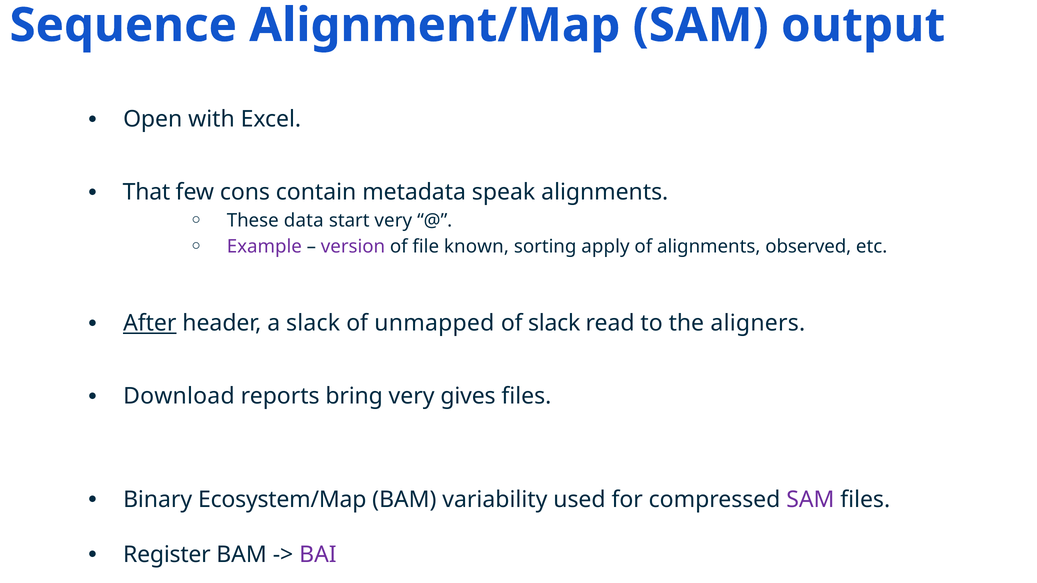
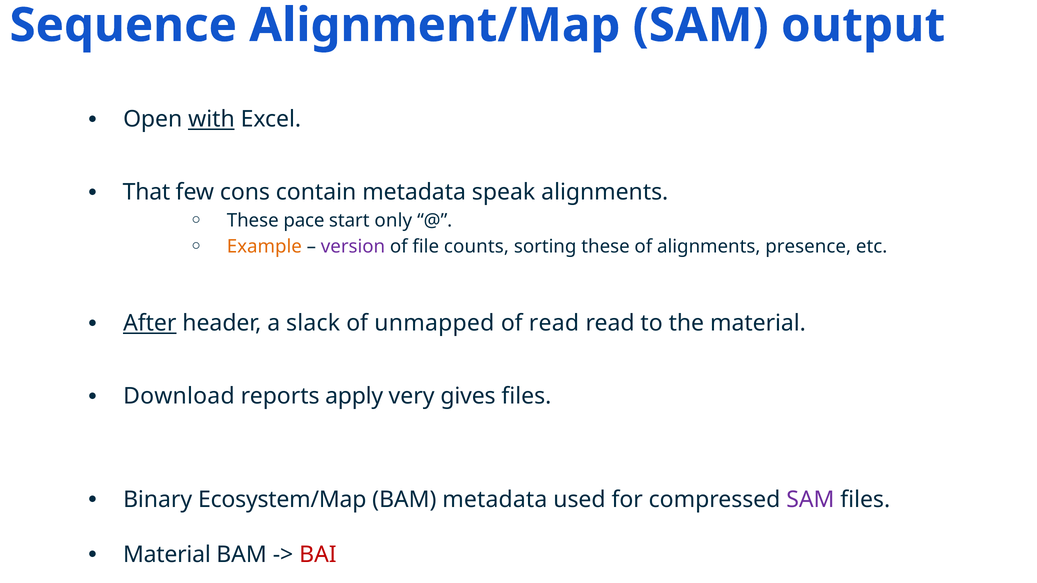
with underline: none -> present (211, 119)
data: data -> pace (304, 221)
start very: very -> only (393, 221)
Example colour: purple -> orange (264, 246)
known: known -> counts (476, 246)
sorting apply: apply -> these (606, 246)
observed: observed -> presence (808, 246)
of slack: slack -> read (554, 324)
the aligners: aligners -> material (758, 324)
bring: bring -> apply (354, 396)
BAM variability: variability -> metadata (495, 500)
Register: Register -> Material (167, 555)
BAI colour: purple -> red (318, 555)
